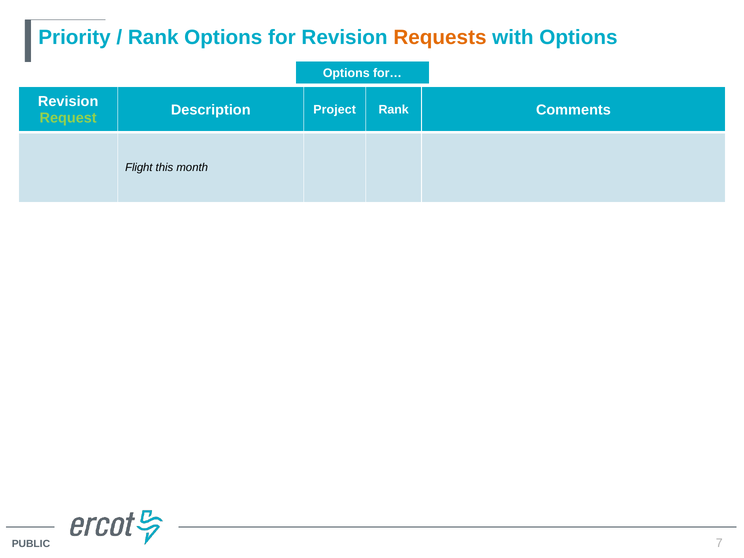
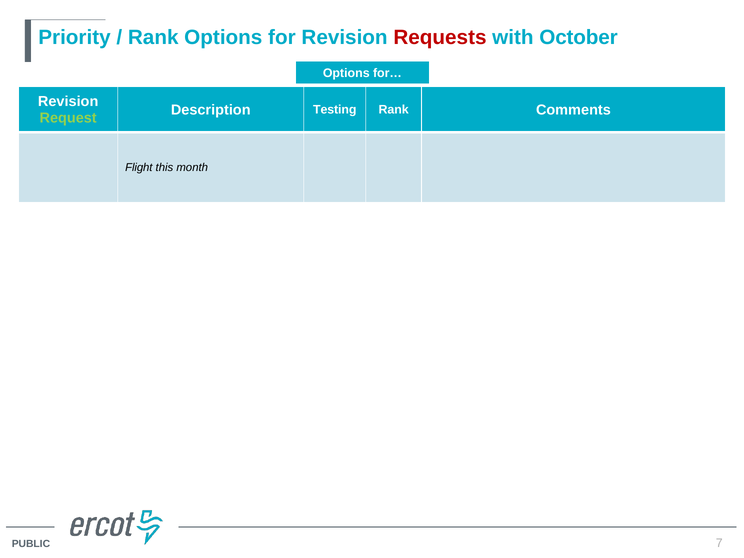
Requests colour: orange -> red (440, 37)
with Options: Options -> October (579, 37)
Project: Project -> Testing (335, 110)
